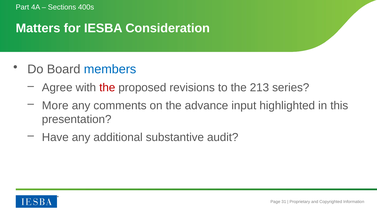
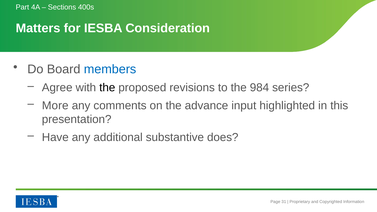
the colour: red -> black (107, 88)
213: 213 -> 984 (259, 88)
audit: audit -> does (223, 137)
